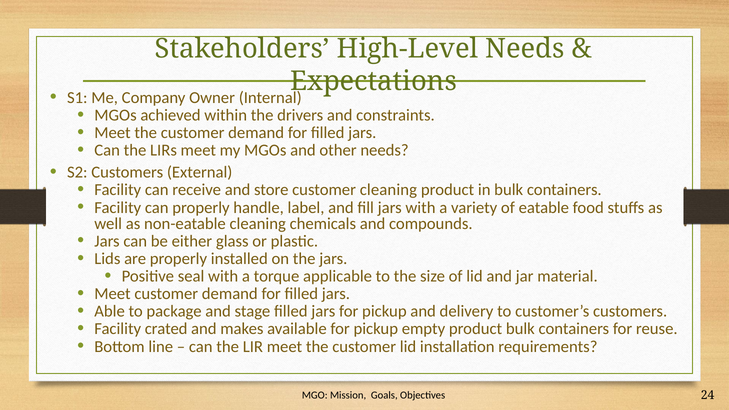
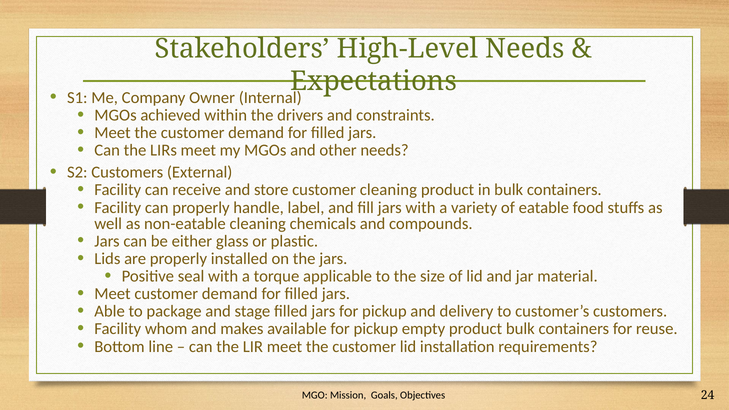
crated: crated -> whom (166, 329)
